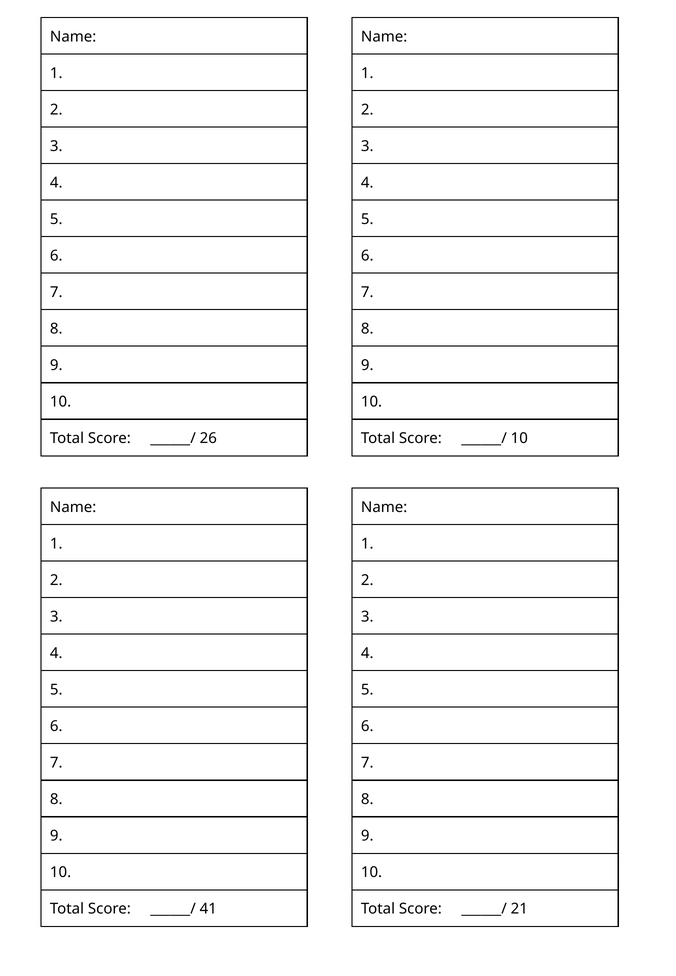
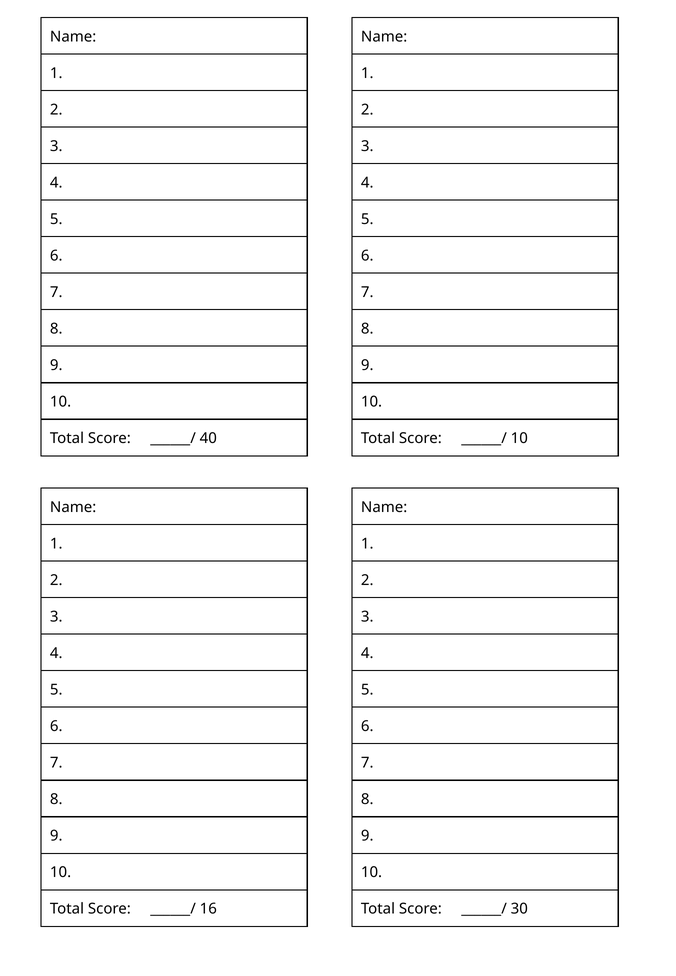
26: 26 -> 40 (208, 439)
41: 41 -> 16 (208, 909)
21: 21 -> 30 (519, 909)
